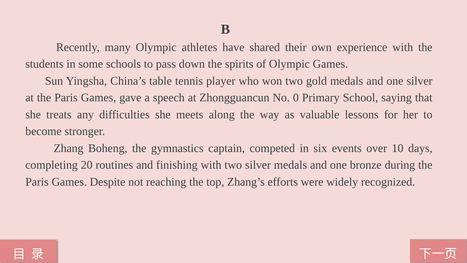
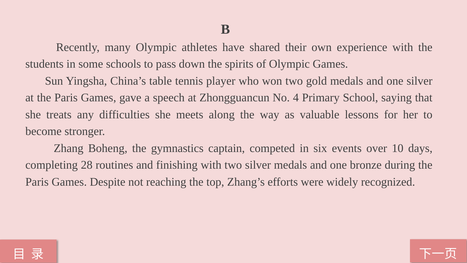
0: 0 -> 4 (296, 98)
20: 20 -> 28 (87, 165)
